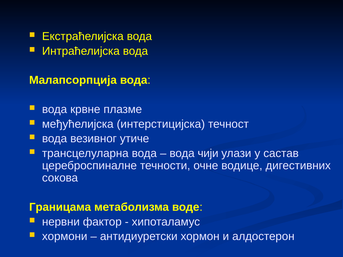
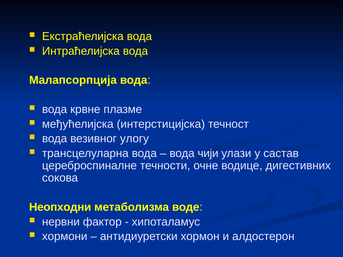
утиче: утиче -> улогу (134, 139)
Границама: Границама -> Неопходни (60, 207)
